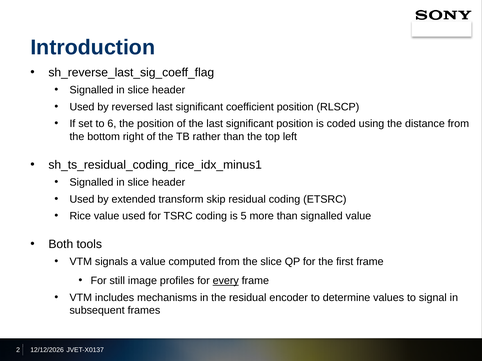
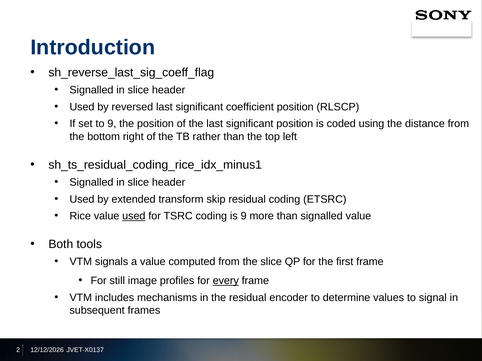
to 6: 6 -> 9 (112, 124)
used underline: none -> present (134, 216)
is 5: 5 -> 9 (244, 216)
